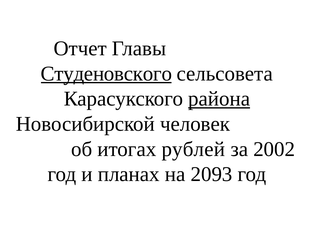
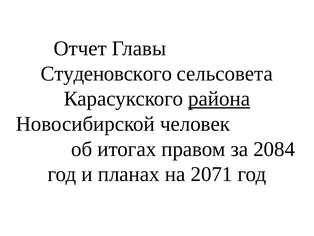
Студеновского underline: present -> none (106, 73)
рублей: рублей -> правом (193, 149)
2002: 2002 -> 2084 (274, 149)
2093: 2093 -> 2071 (212, 174)
